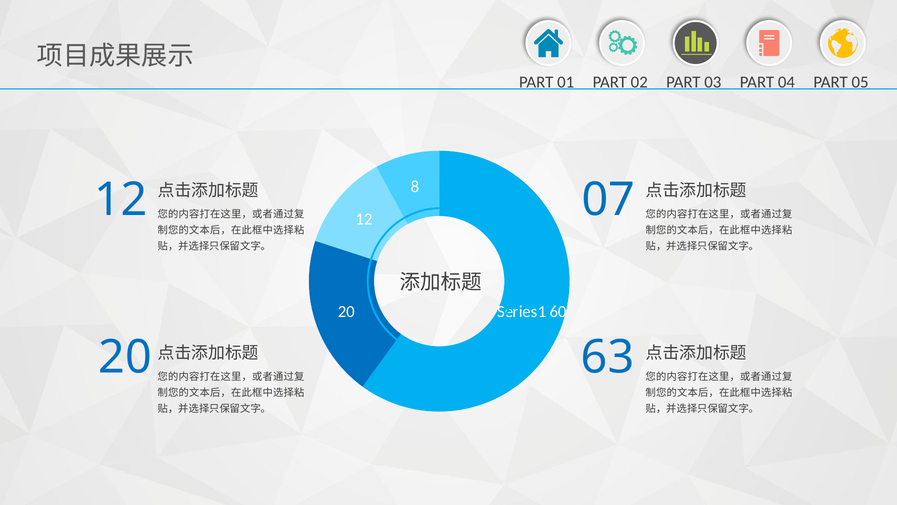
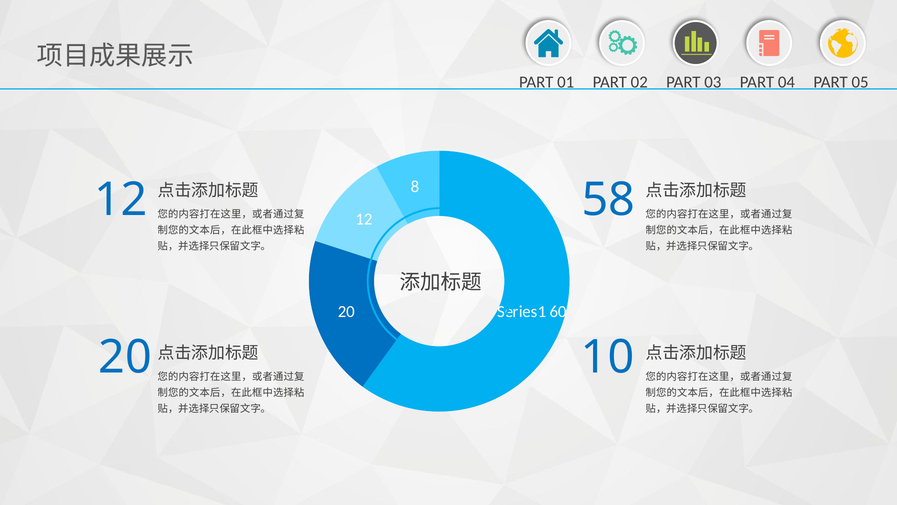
07: 07 -> 58 (608, 199)
63: 63 -> 10 (608, 357)
